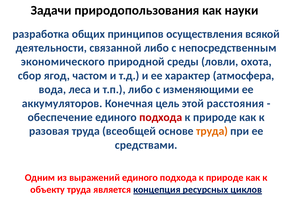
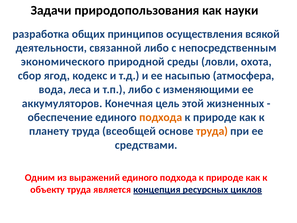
частом: частом -> кодекс (90, 76)
характер: характер -> насыпью (188, 76)
расстояния: расстояния -> жизненных (235, 103)
подхода colour: red -> orange (161, 117)
разовая: разовая -> планету (49, 131)
